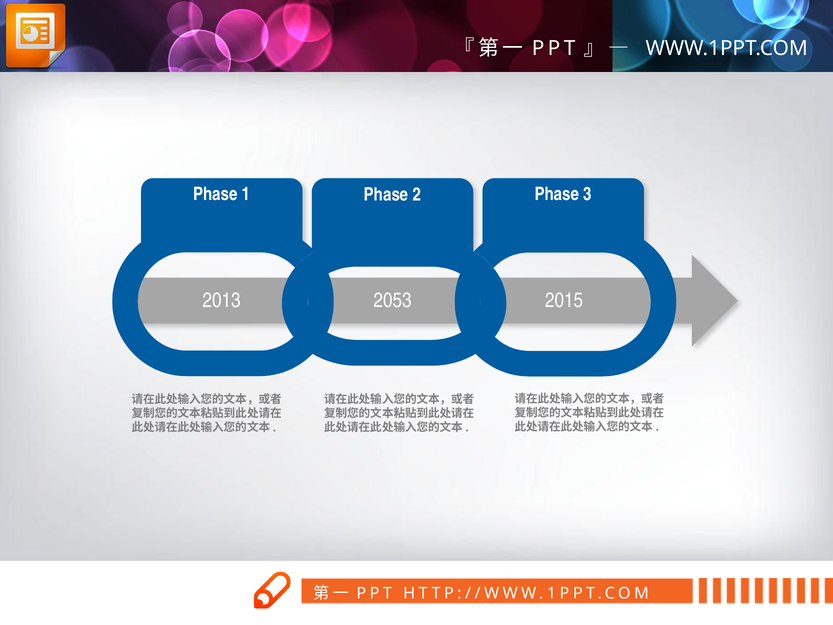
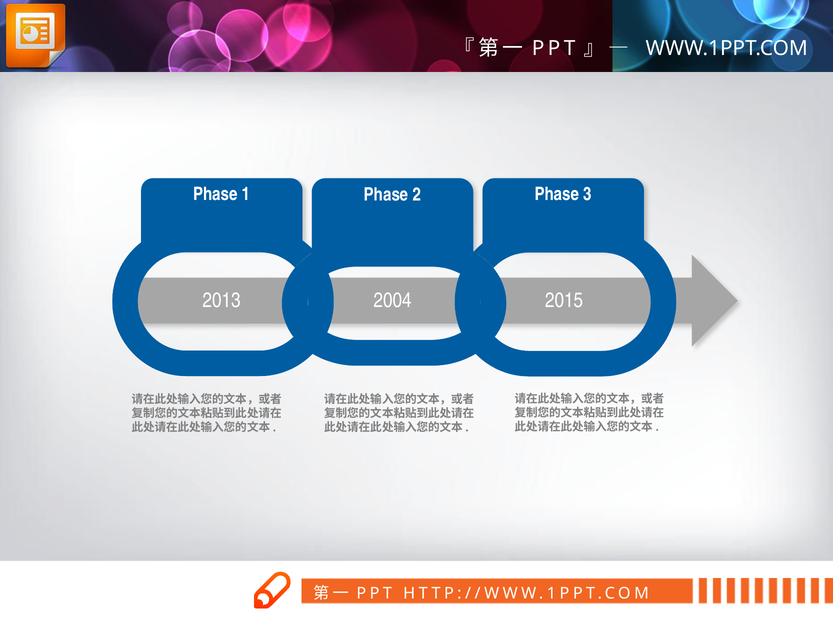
2053: 2053 -> 2004 (393, 300)
